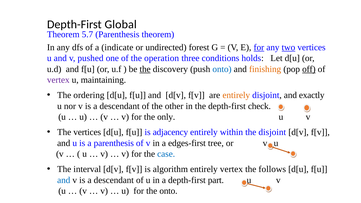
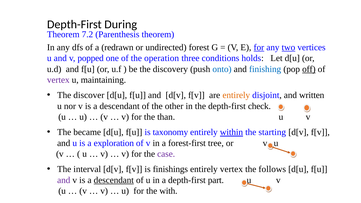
Global: Global -> During (121, 24)
5.7: 5.7 -> 7.2 (87, 34)
indicate: indicate -> redrawn (117, 47)
pushed: pushed -> popped (91, 58)
the underline: present -> none (145, 69)
finishing colour: orange -> blue (265, 69)
ordering: ordering -> discover (89, 95)
exactly: exactly -> written (312, 95)
only: only -> than (166, 117)
The vertices: vertices -> became (87, 132)
adjacency: adjacency -> taxonomy (170, 132)
within underline: none -> present (231, 132)
the disjoint: disjoint -> starting (272, 132)
a parenthesis: parenthesis -> exploration (114, 143)
edges-first: edges-first -> forest-first (187, 143)
case colour: blue -> purple (166, 154)
algorithm: algorithm -> finishings (170, 169)
and colour: blue -> purple (64, 180)
descendant underline: none -> present (114, 180)
the onto: onto -> with (168, 191)
